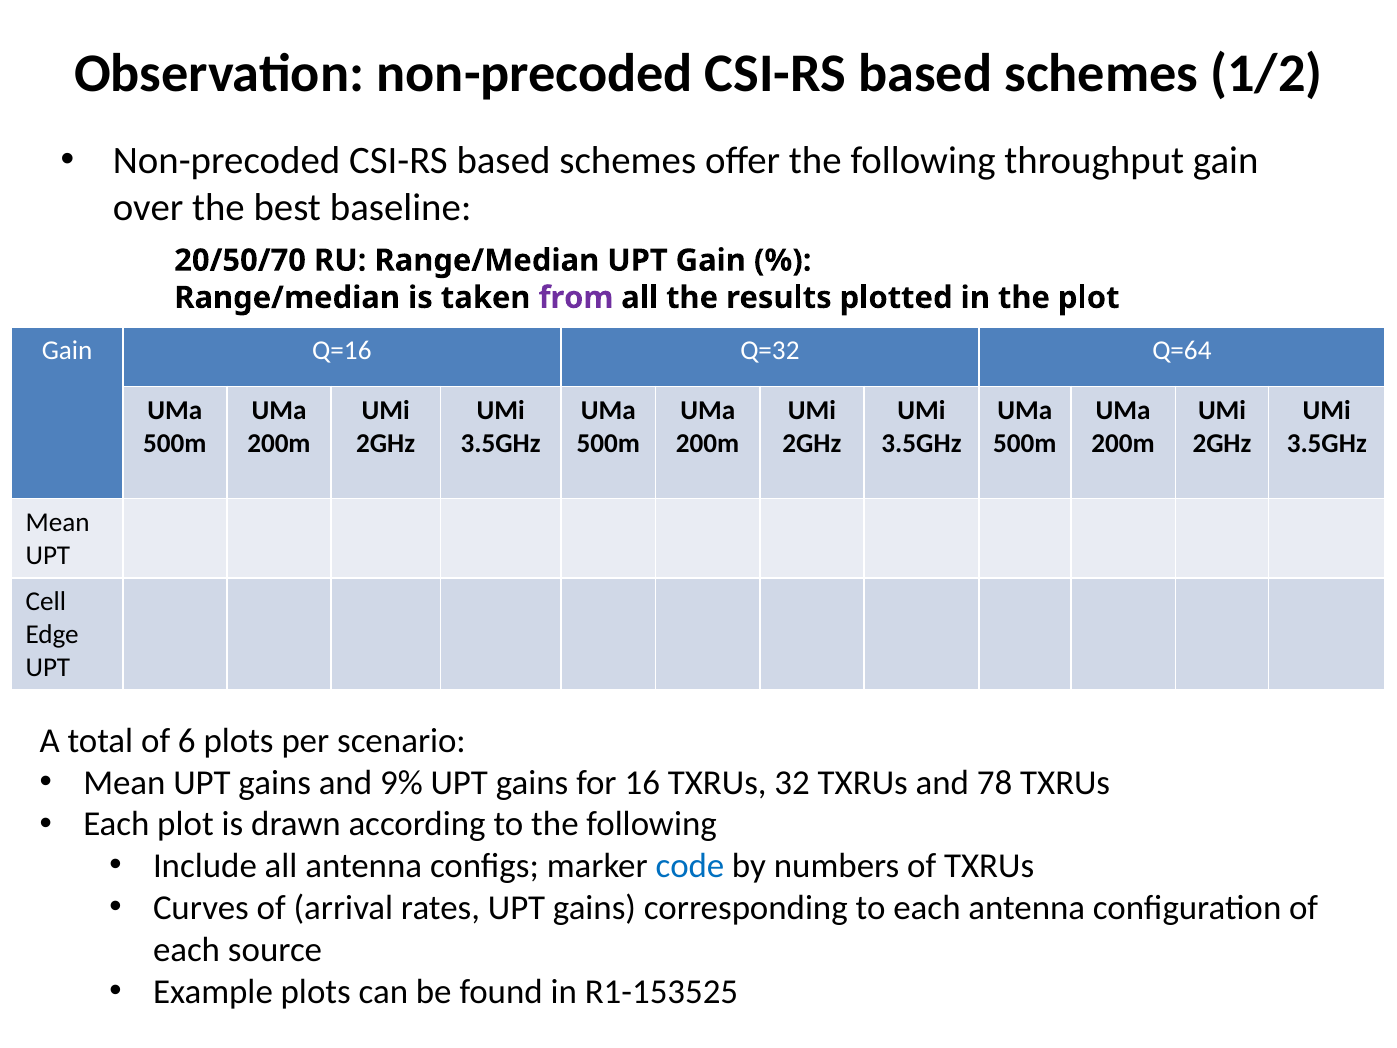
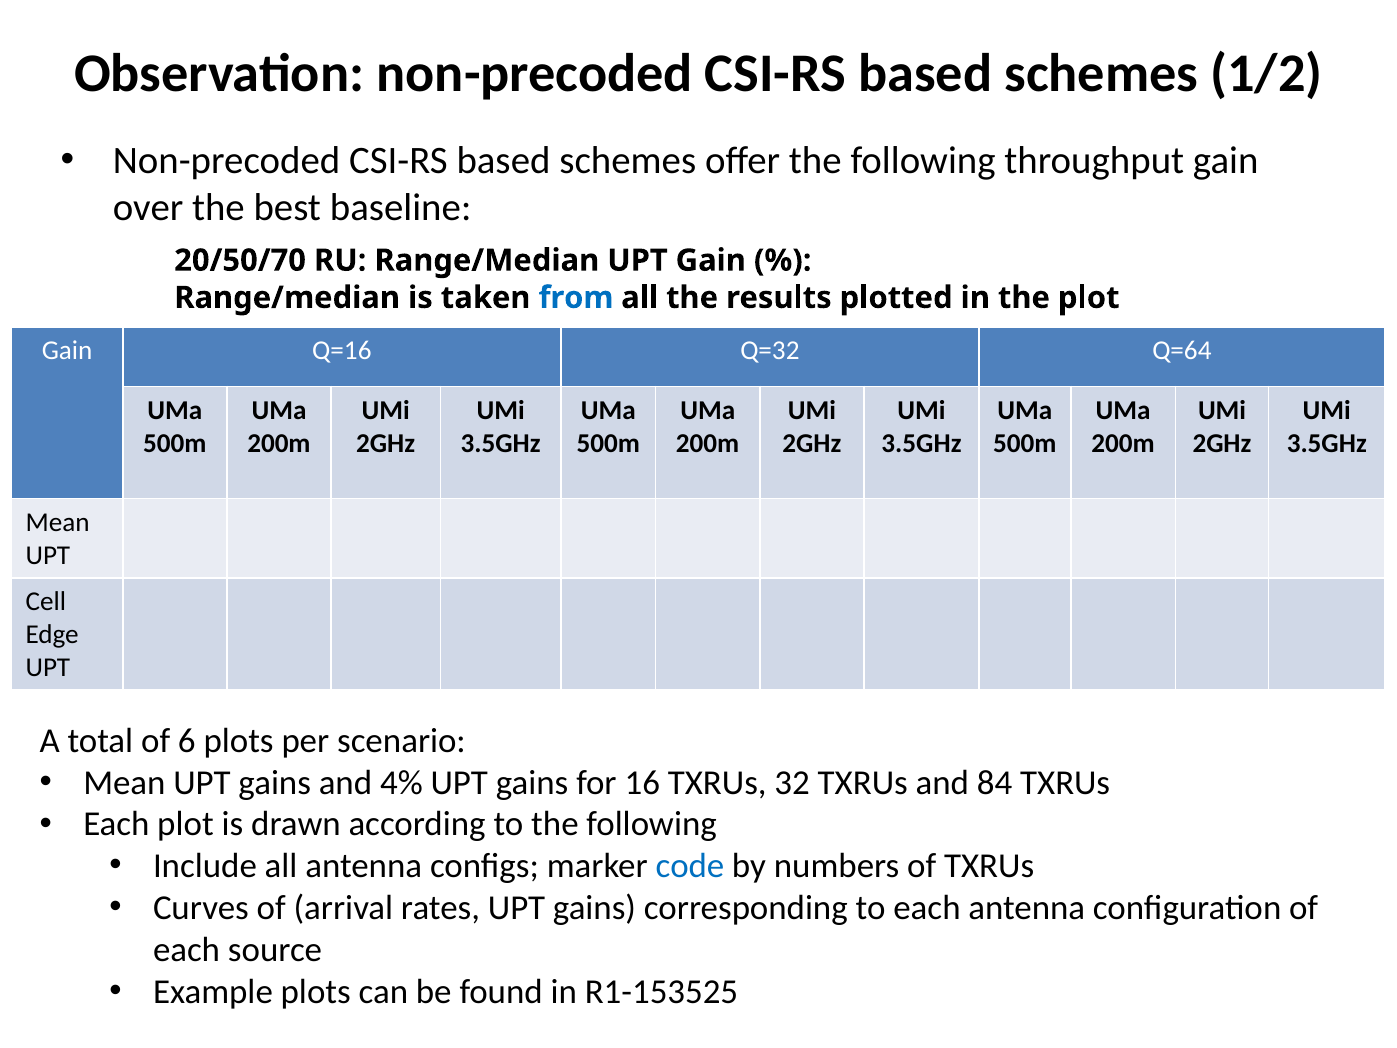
from colour: purple -> blue (576, 298)
9%: 9% -> 4% (401, 782)
78: 78 -> 84 (995, 782)
